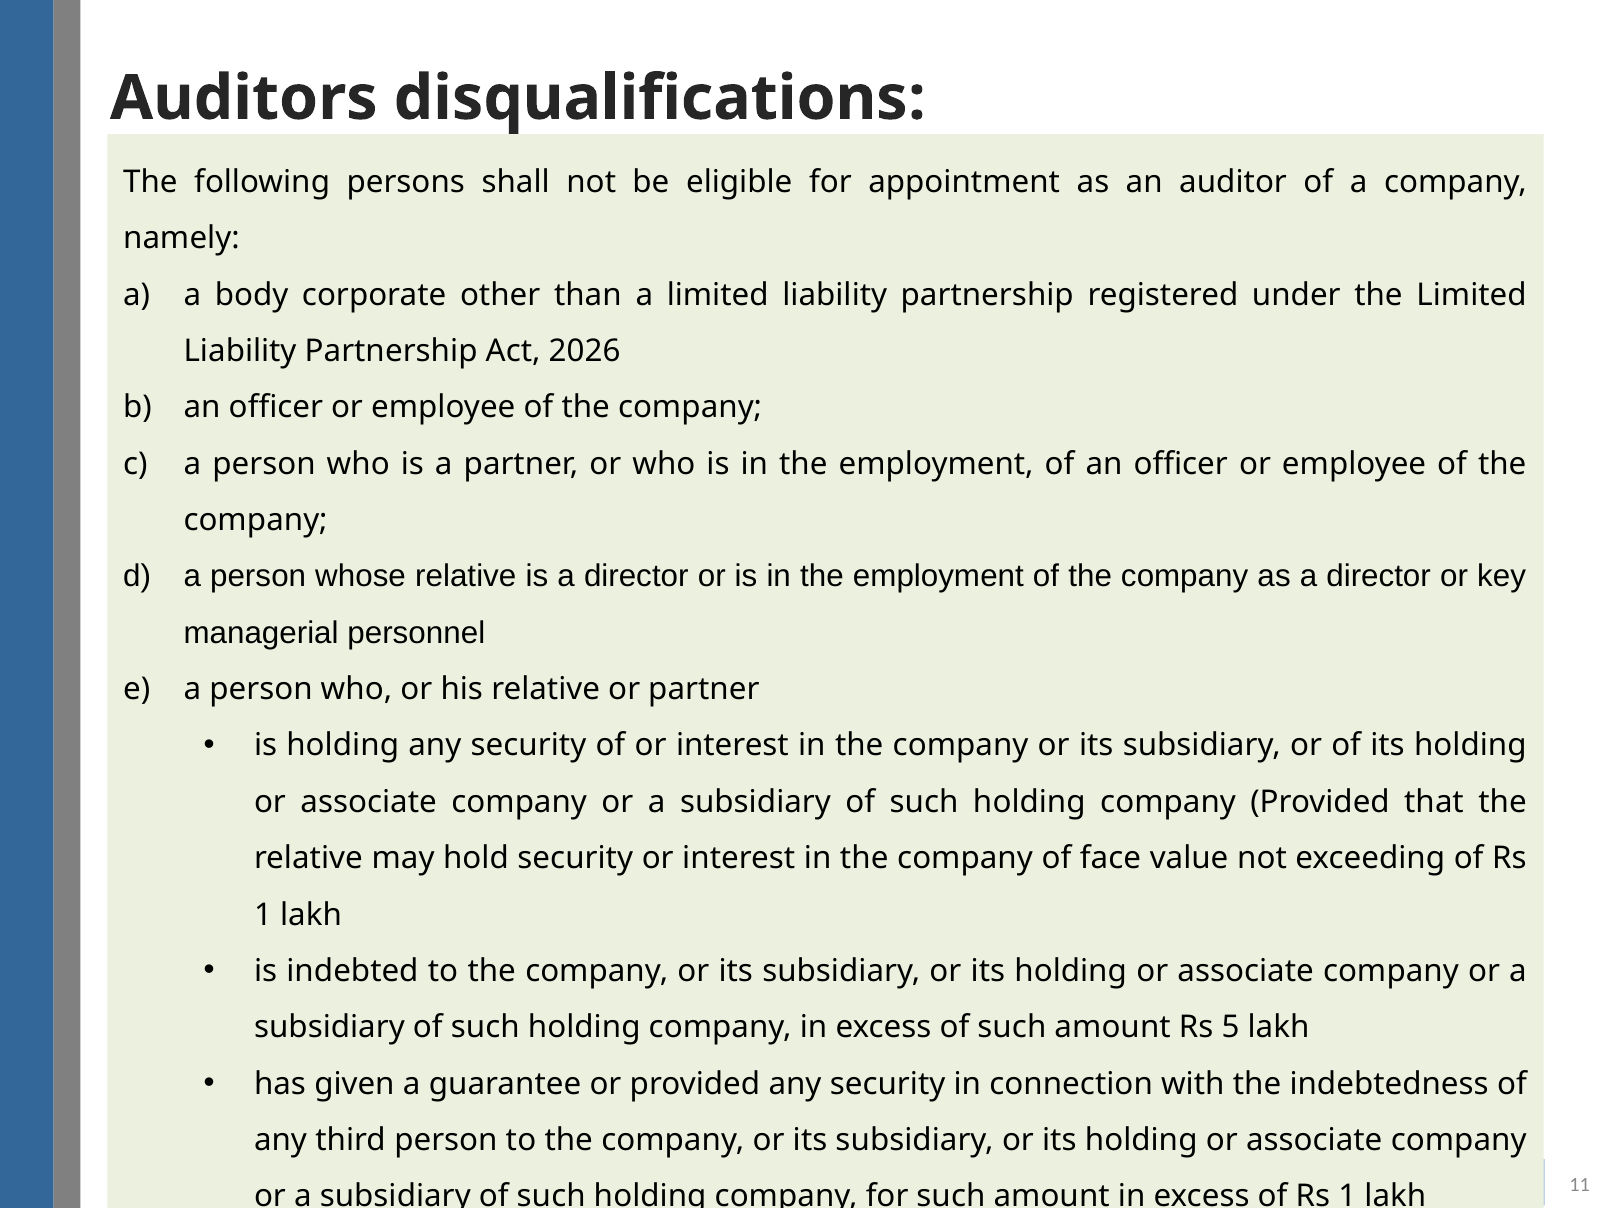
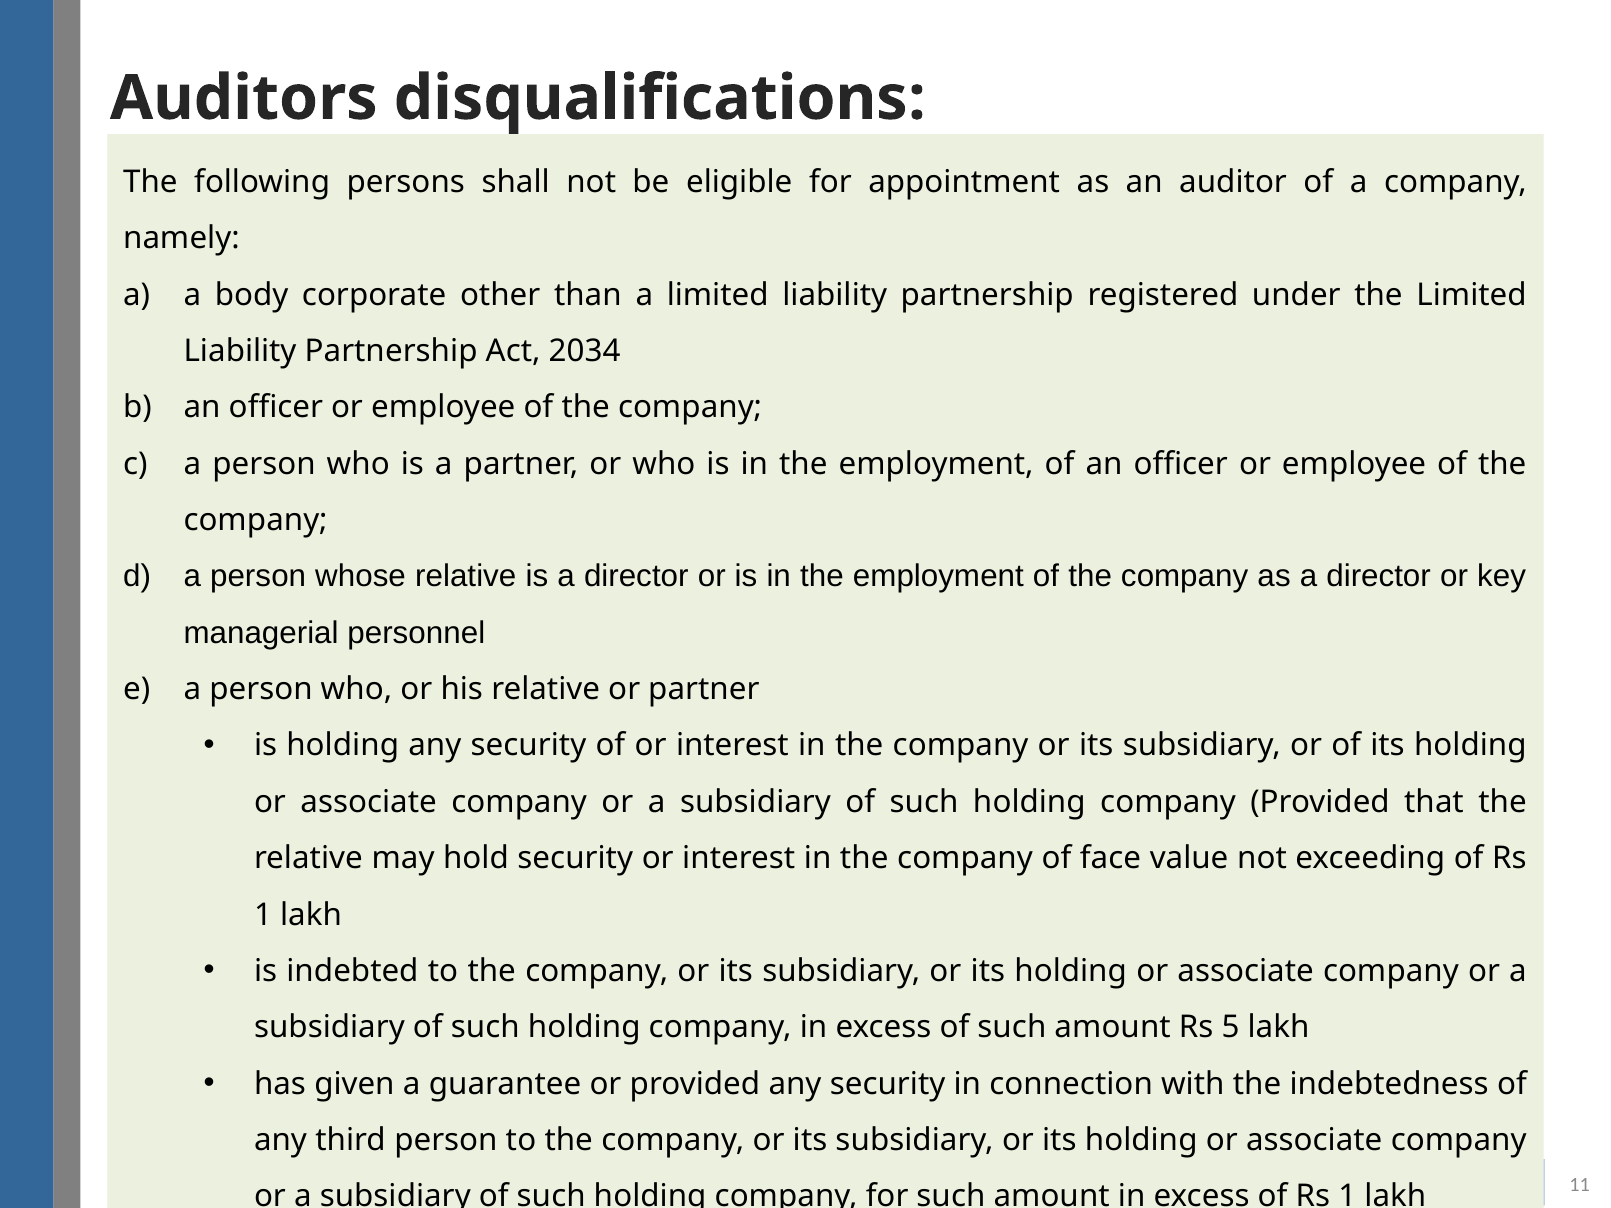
2026: 2026 -> 2034 (585, 351)
